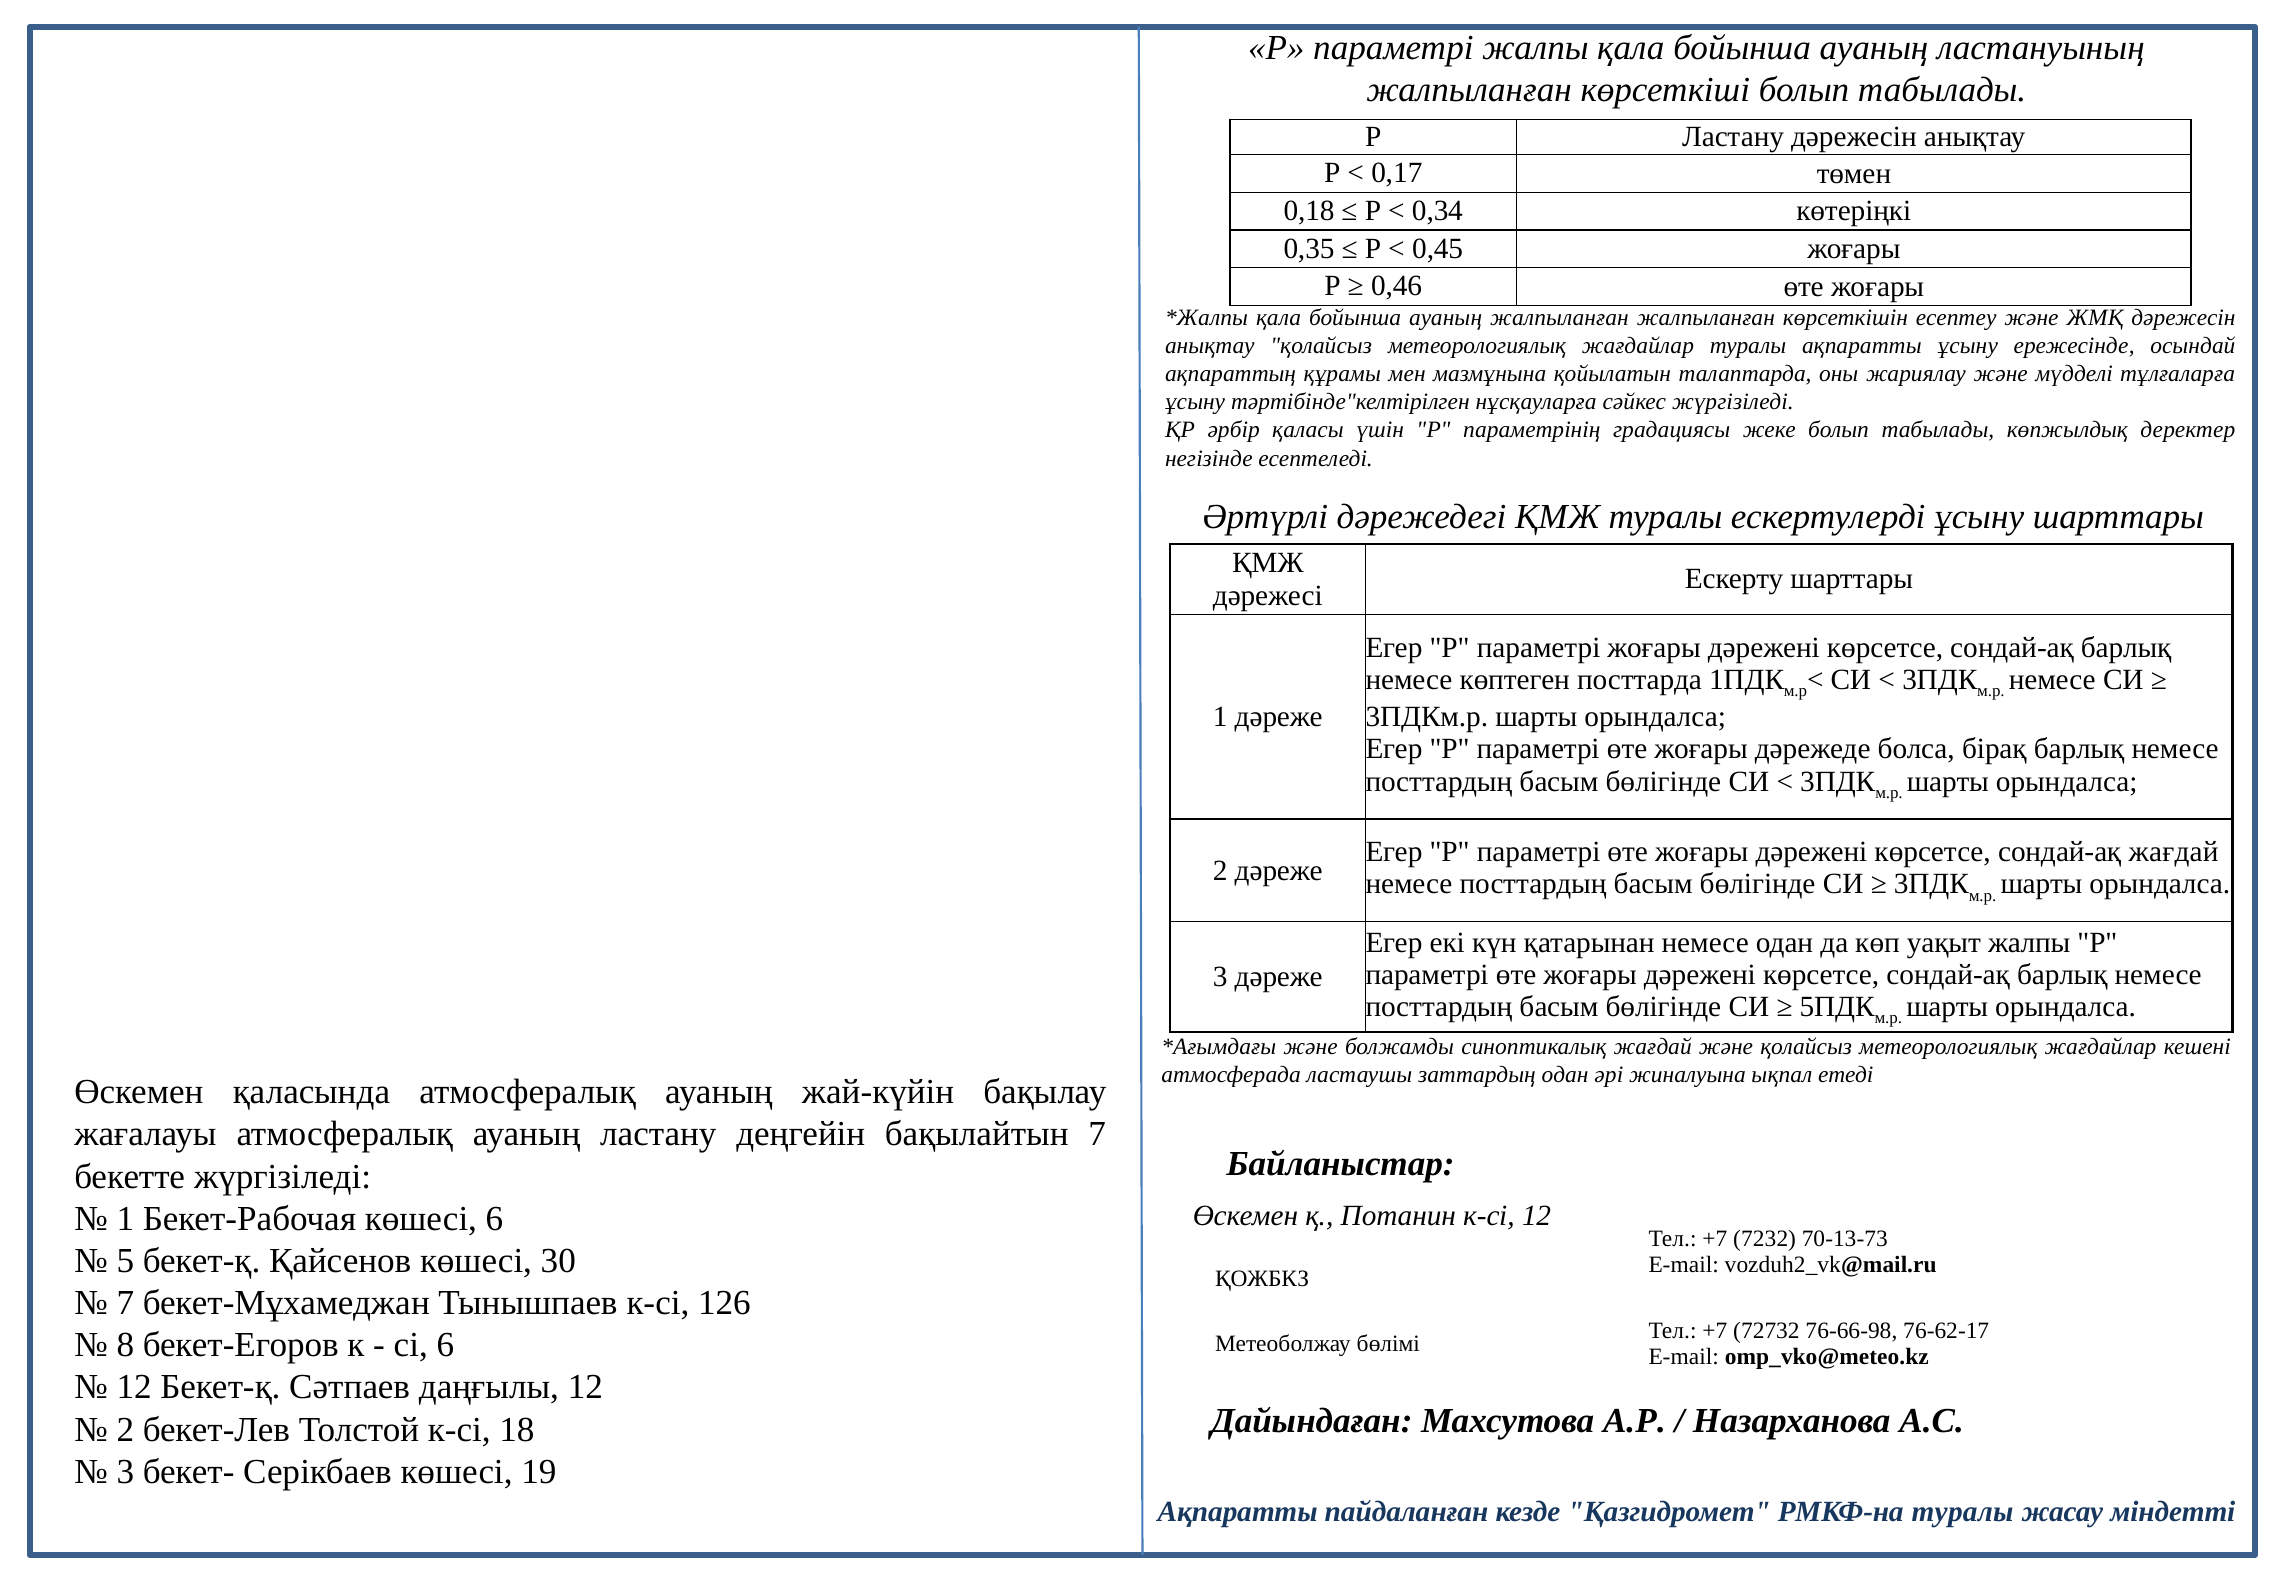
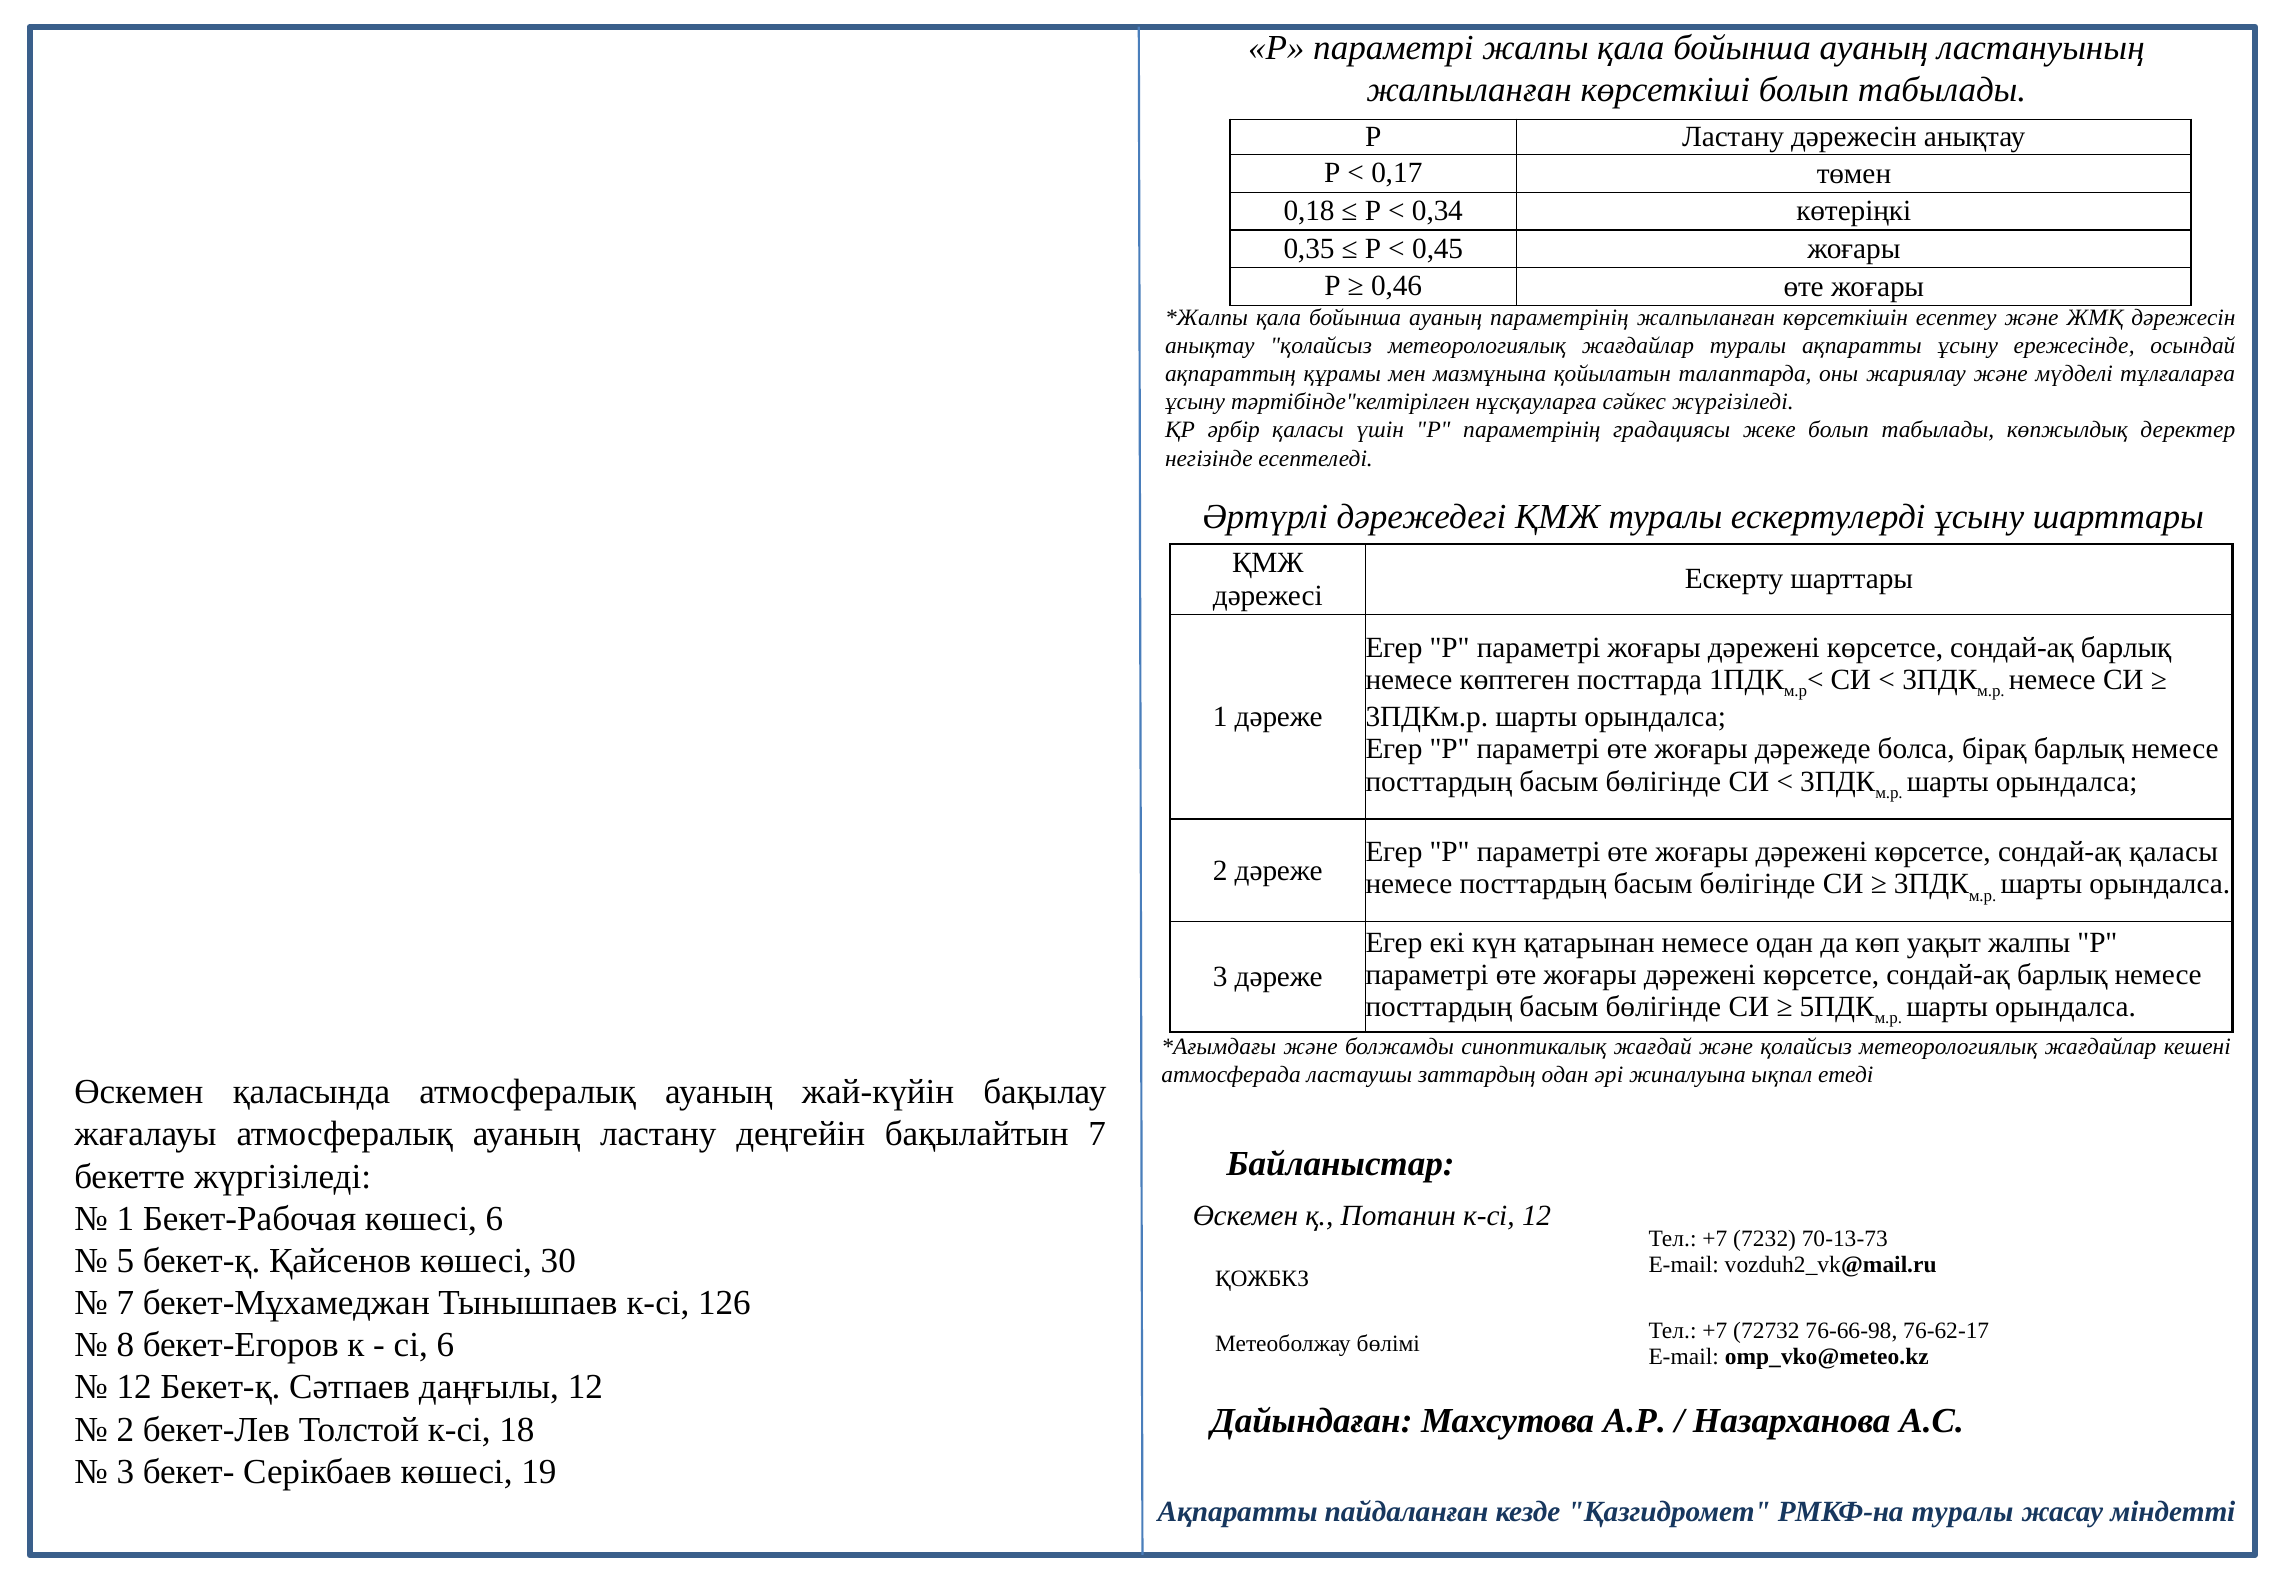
ауаның жалпыланған: жалпыланған -> параметрінің (1560, 318)
сондай-ақ жағдай: жағдай -> қаласы (2174, 852)
